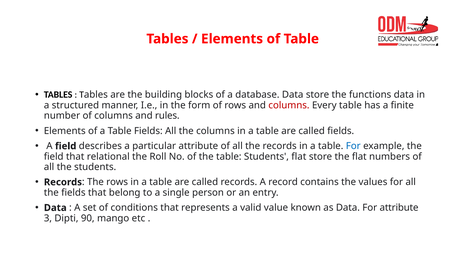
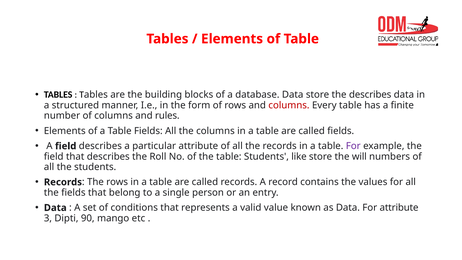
the functions: functions -> describes (370, 95)
For colour: blue -> purple (353, 146)
that relational: relational -> describes (108, 156)
Students flat: flat -> like (299, 156)
the flat: flat -> will (359, 156)
